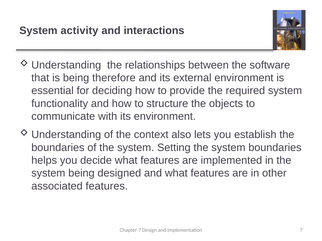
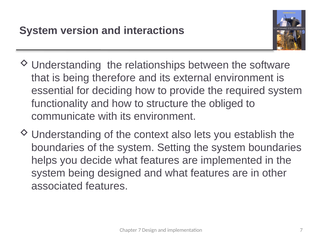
activity: activity -> version (80, 31)
objects: objects -> obliged (226, 104)
